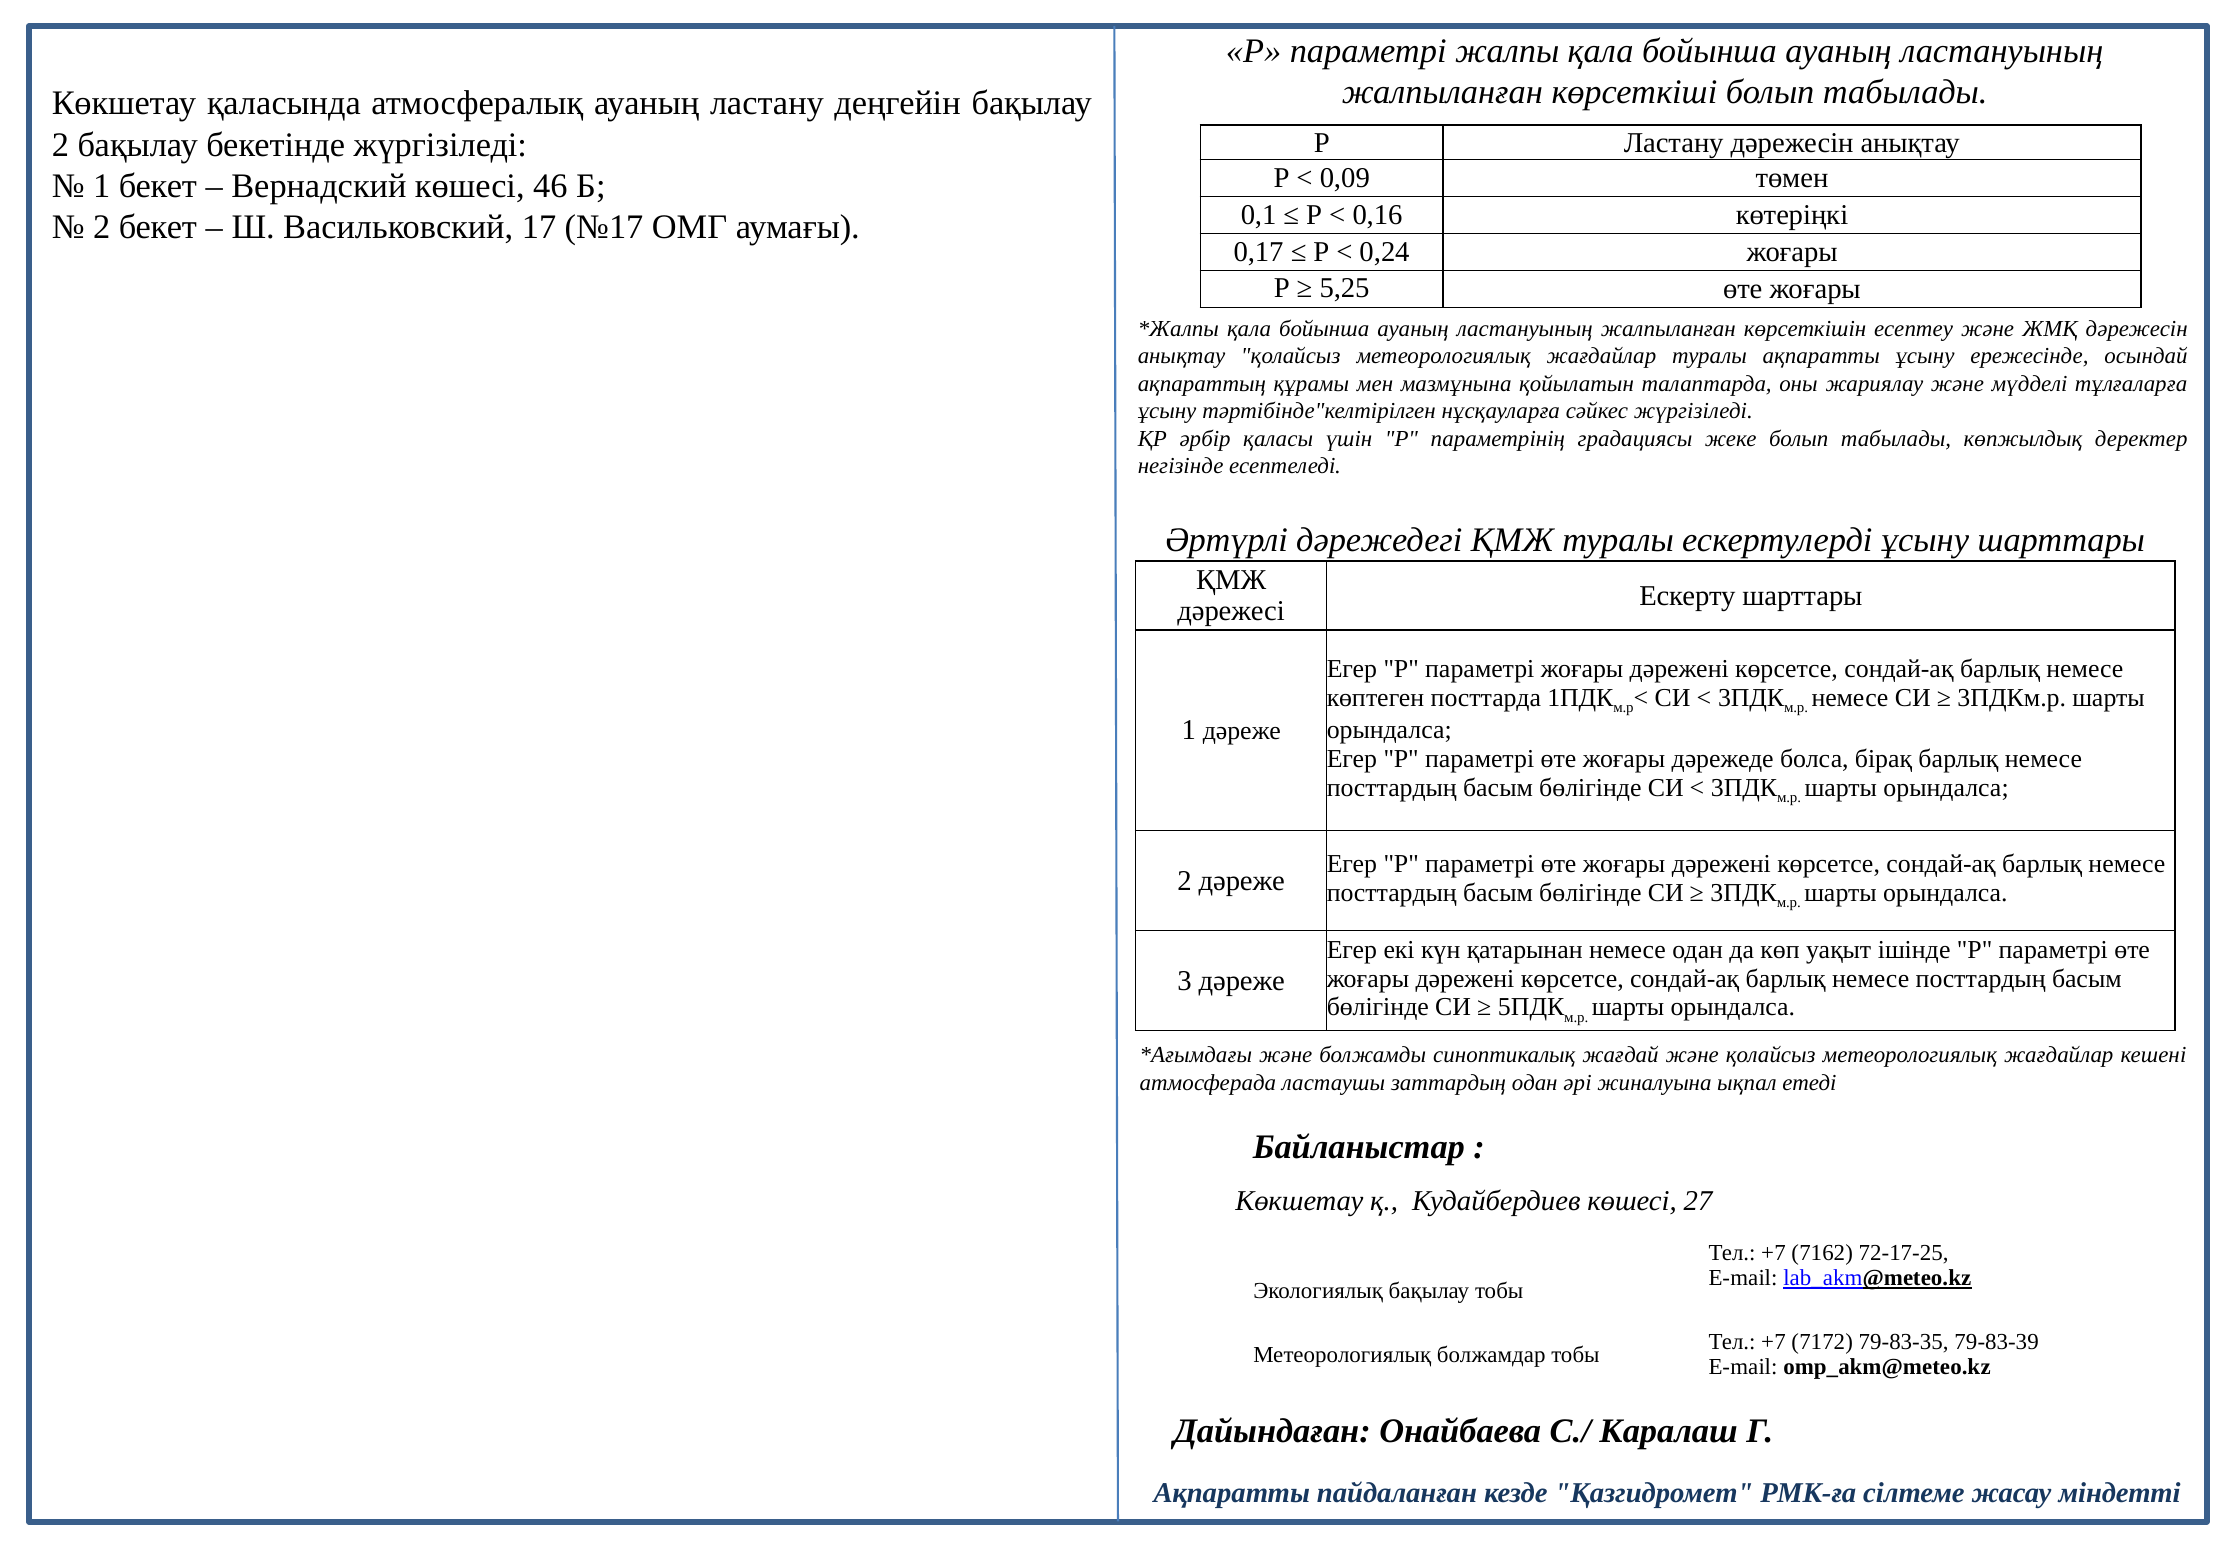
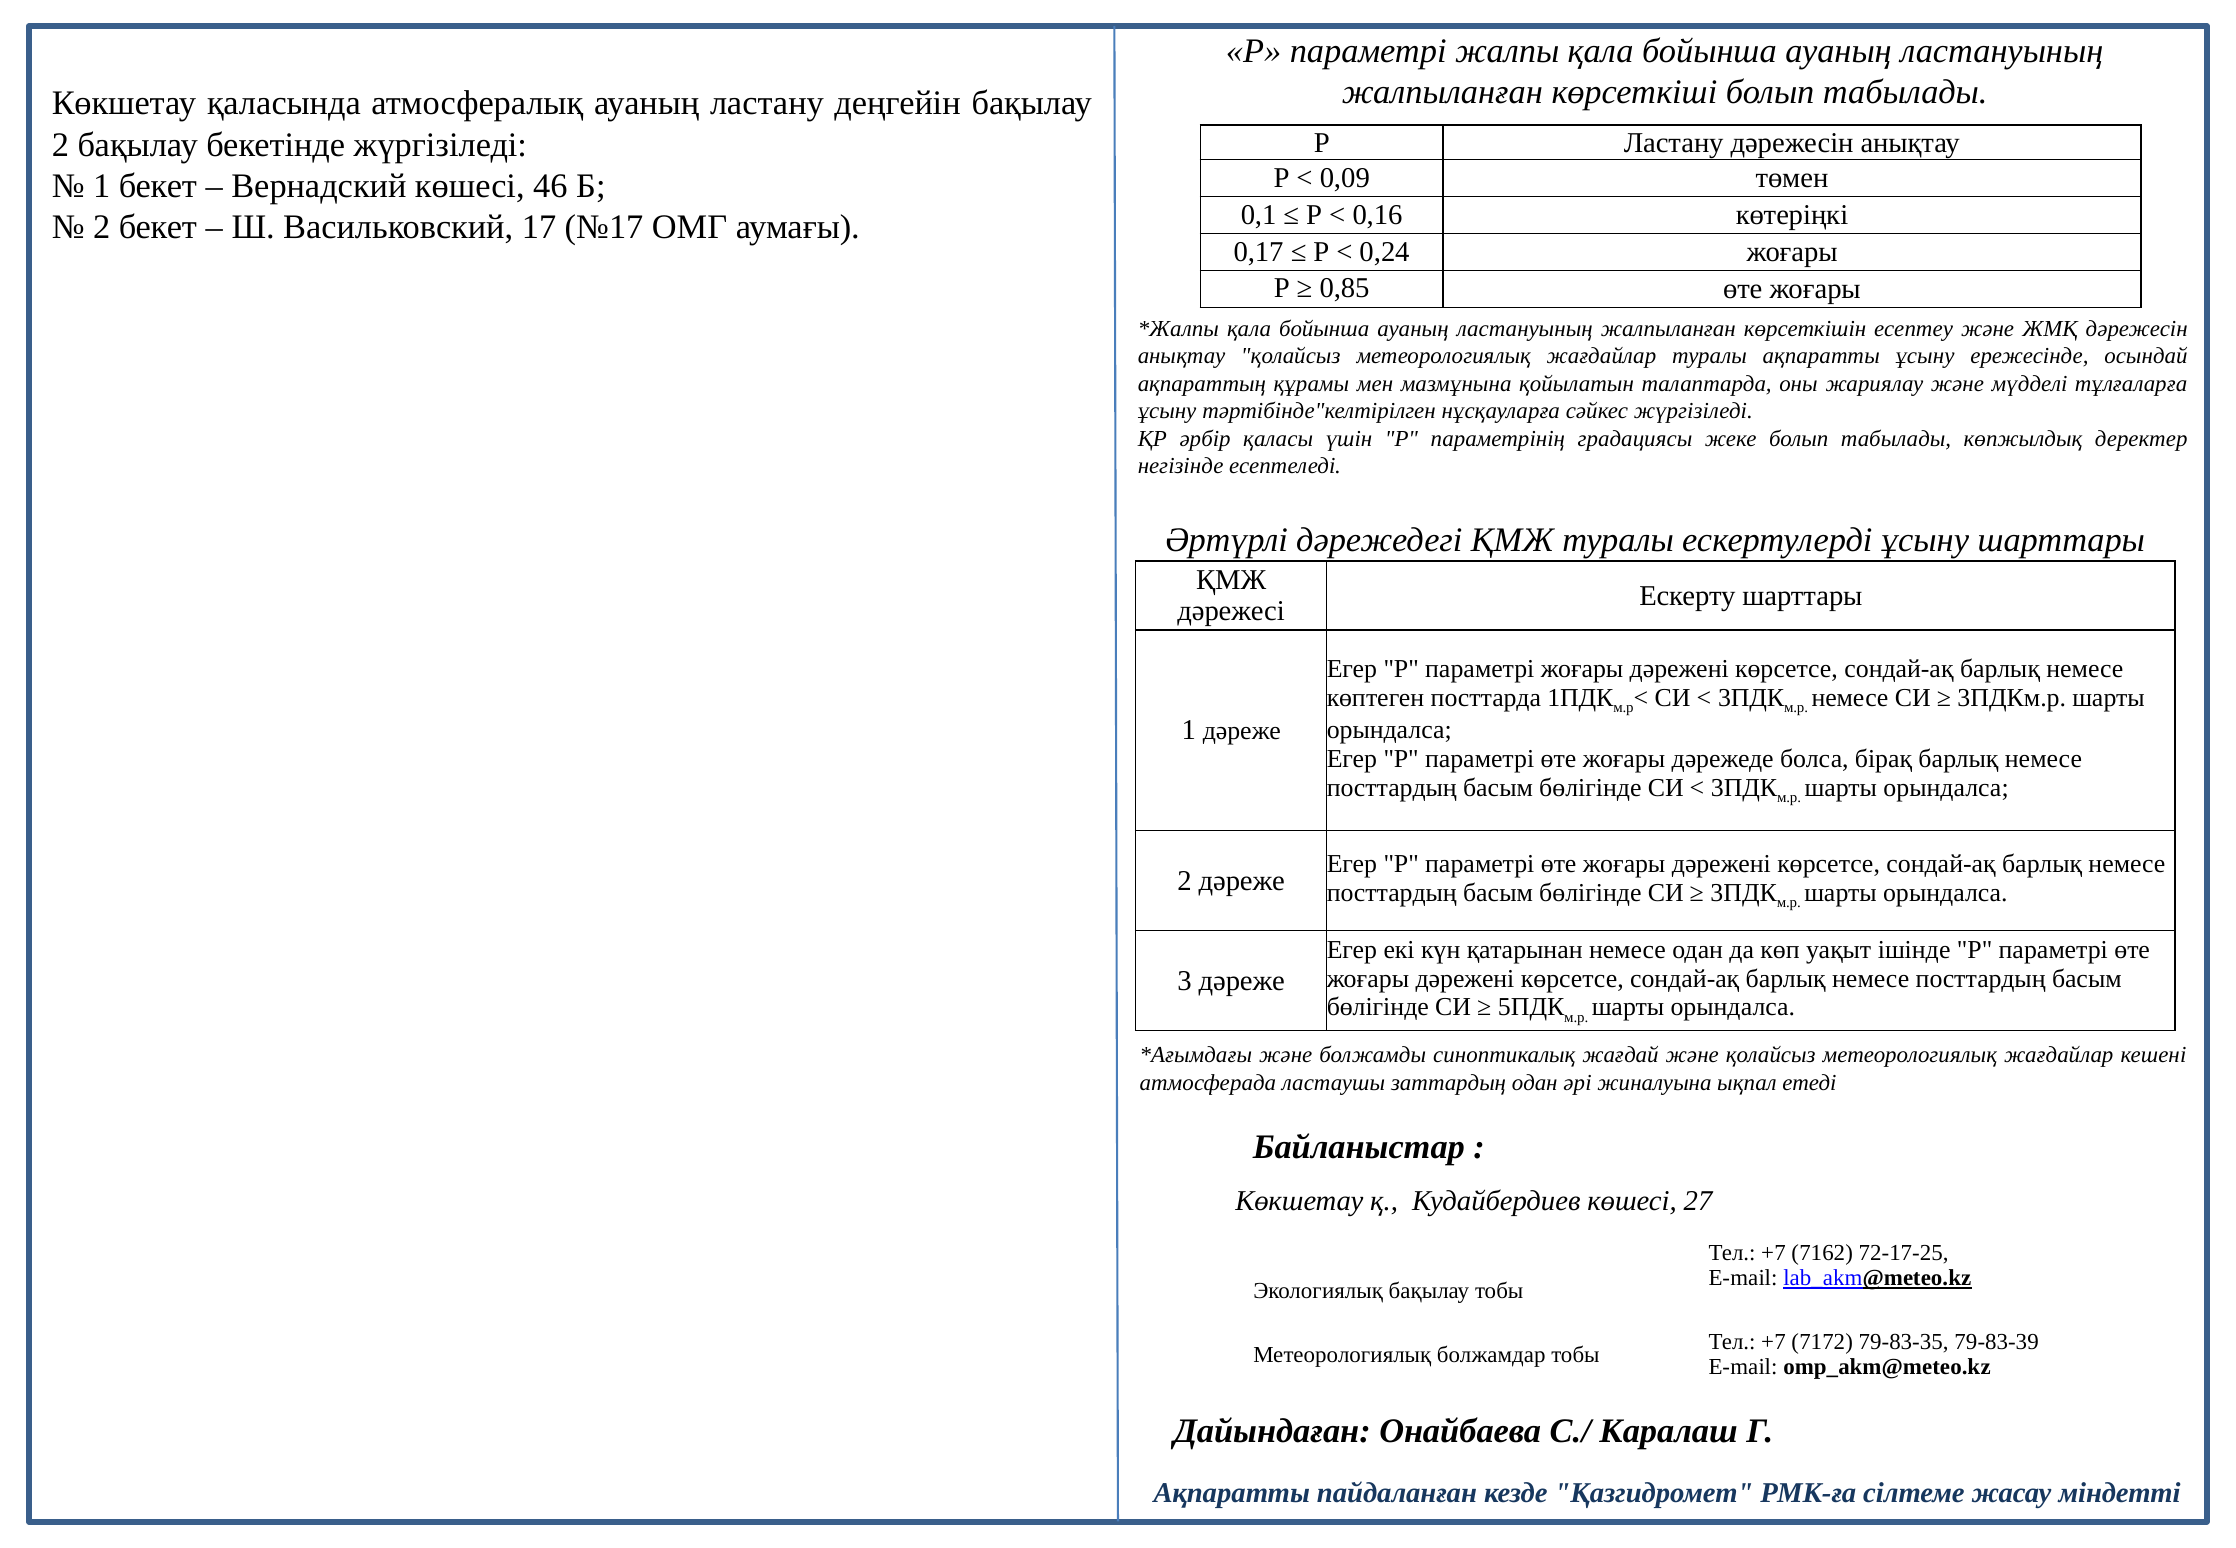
5,25: 5,25 -> 0,85 (1345, 289)
